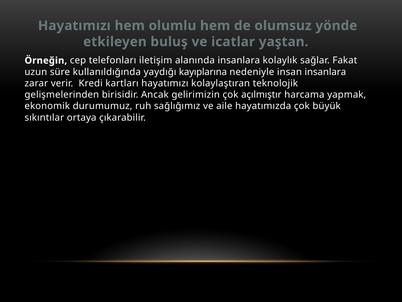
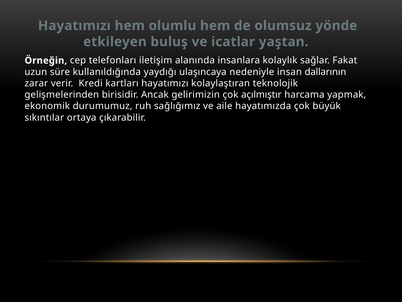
kayıplarına: kayıplarına -> ulaşıncaya (203, 72)
insan insanlara: insanlara -> dallarının (325, 72)
